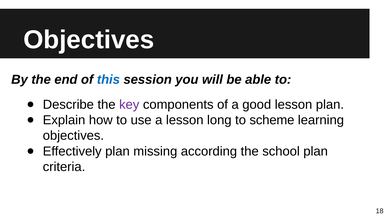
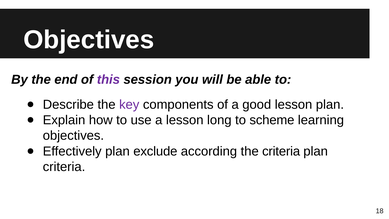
this colour: blue -> purple (108, 79)
missing: missing -> exclude (155, 151)
the school: school -> criteria (281, 151)
